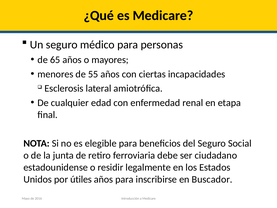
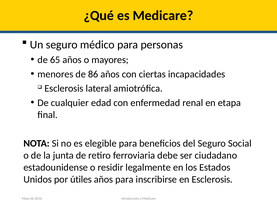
55: 55 -> 86 (93, 74)
en Buscador: Buscador -> Esclerosis (212, 179)
